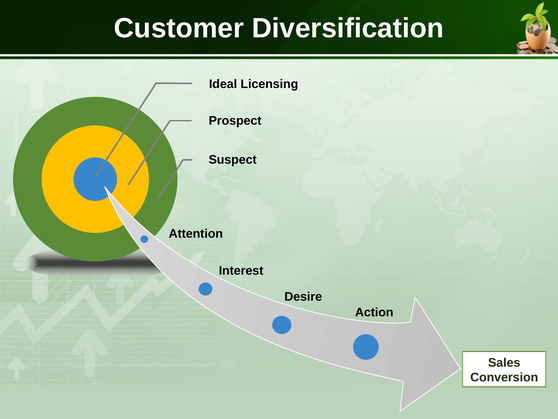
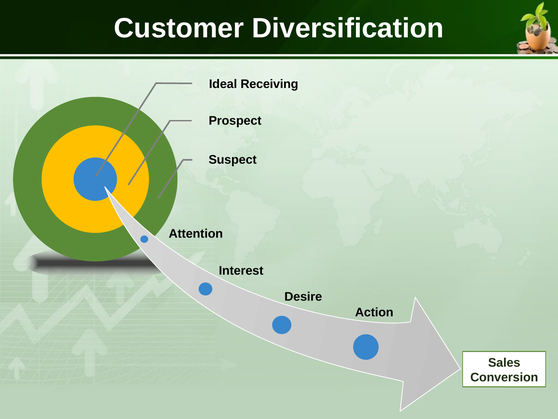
Licensing: Licensing -> Receiving (269, 84)
